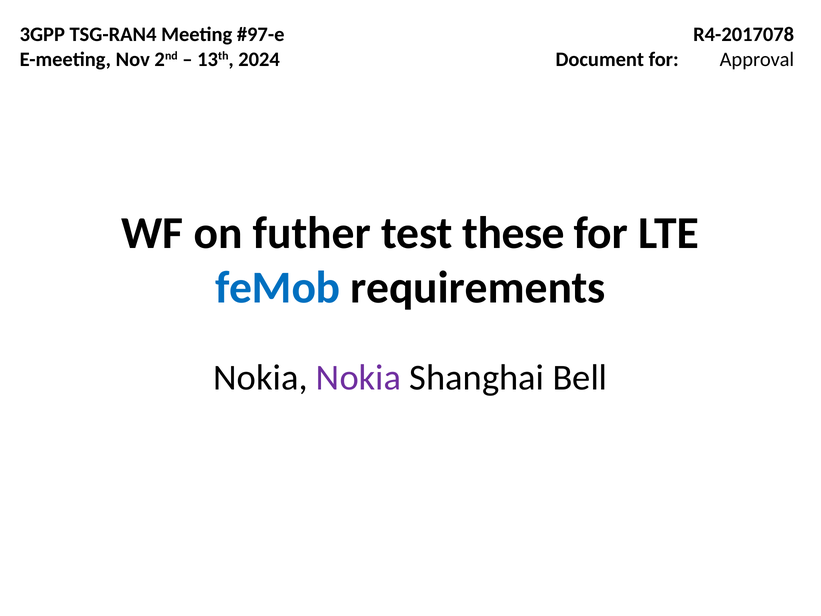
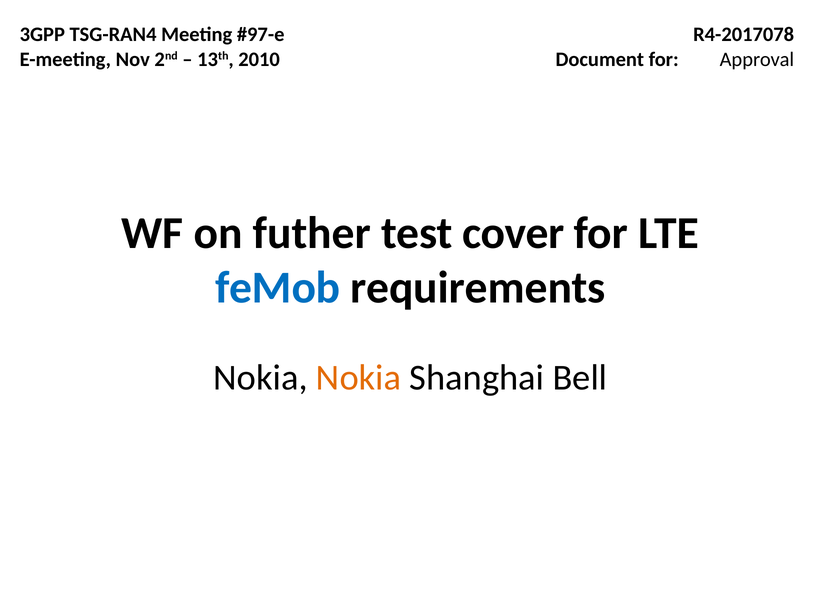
2024: 2024 -> 2010 (259, 59)
these: these -> cover (513, 233)
Nokia colour: purple -> orange (359, 377)
